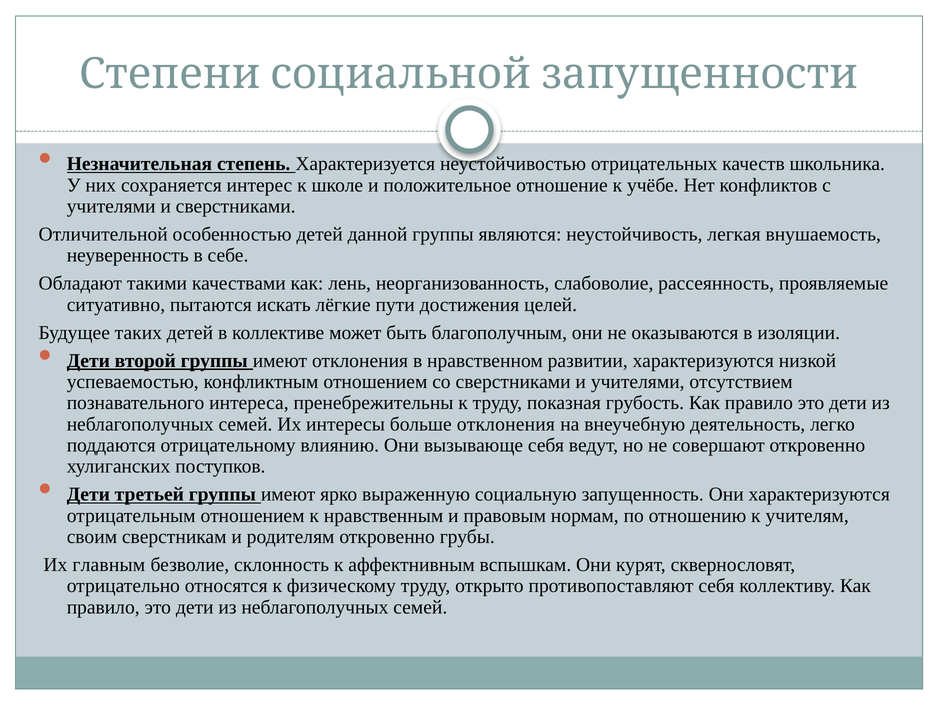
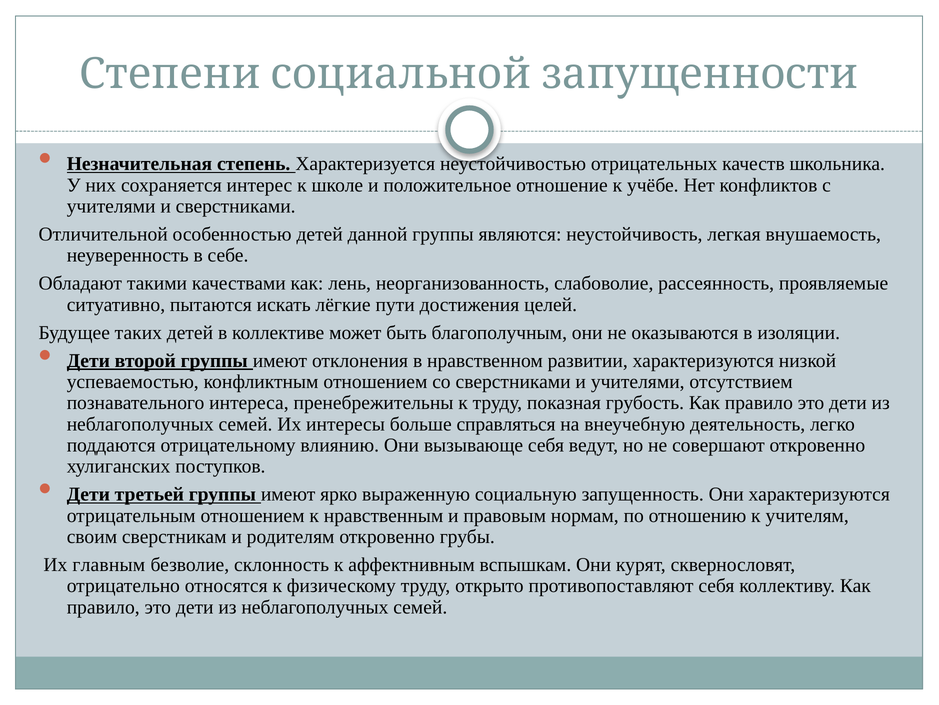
больше отклонения: отклонения -> справляться (506, 424)
